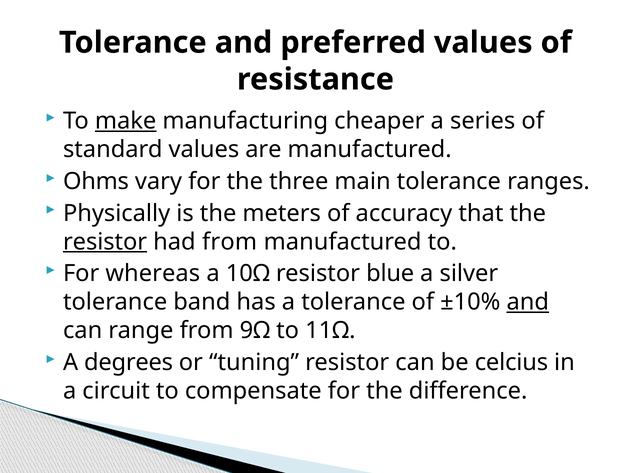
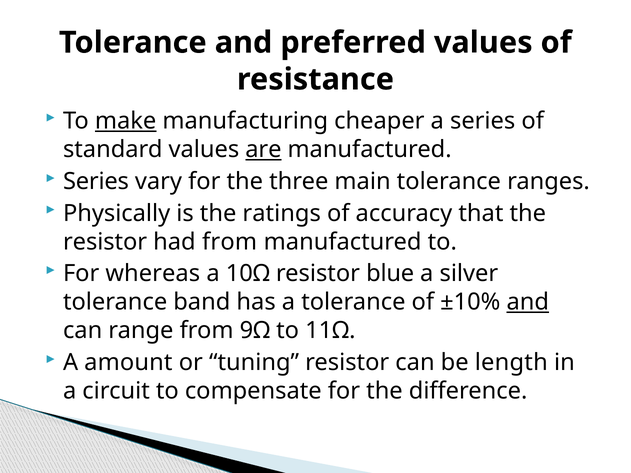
are underline: none -> present (263, 150)
Ohms: Ohms -> Series (96, 182)
meters: meters -> ratings (282, 213)
resistor underline: present -> none (105, 242)
degrees: degrees -> amount (128, 363)
celcius: celcius -> length (511, 363)
